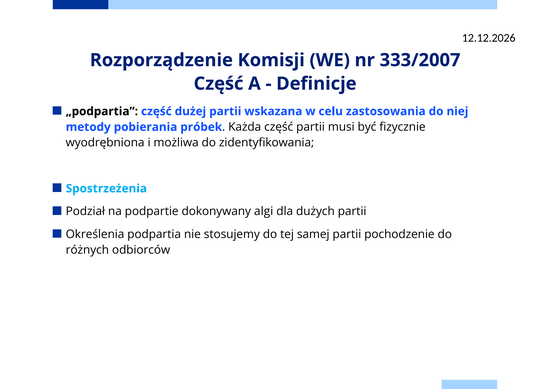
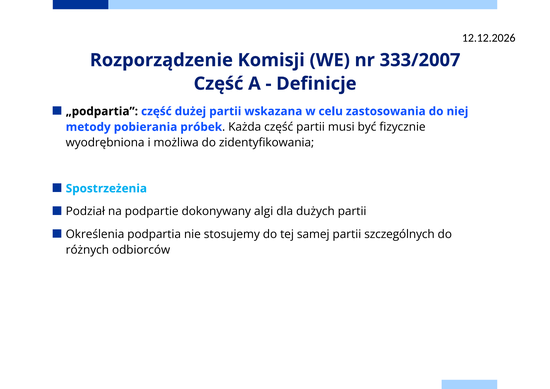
pochodzenie: pochodzenie -> szczególnych (399, 234)
